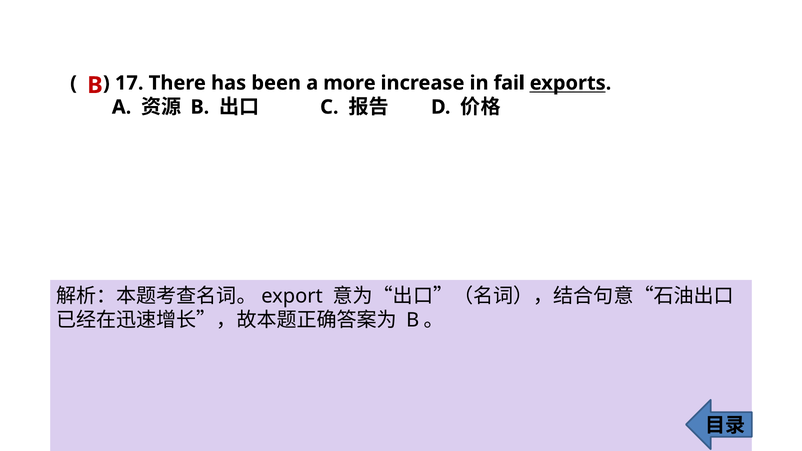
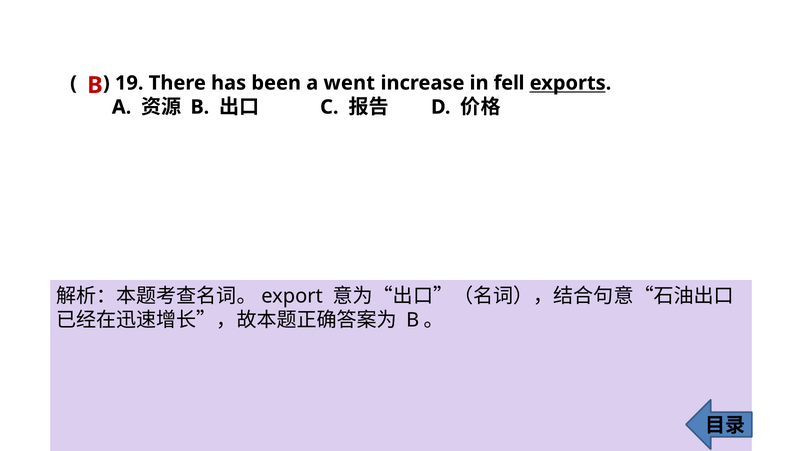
17: 17 -> 19 (129, 83)
more: more -> went (349, 83)
fail: fail -> fell (509, 83)
